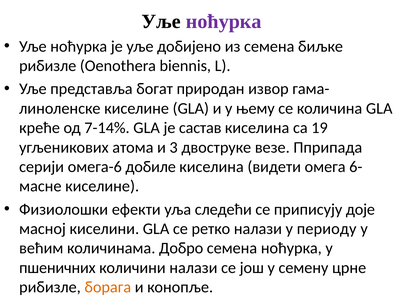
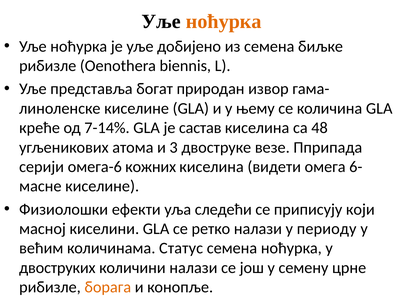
ноћурка colour: purple -> orange (224, 22)
19: 19 -> 48 (320, 128)
добиле: добиле -> кожних (151, 167)
доје: доје -> који (360, 210)
Добро: Добро -> Статус (181, 248)
пшеничних: пшеничних -> двоструких (57, 268)
